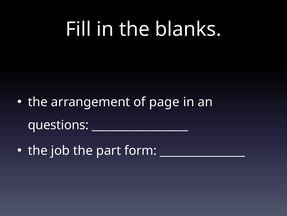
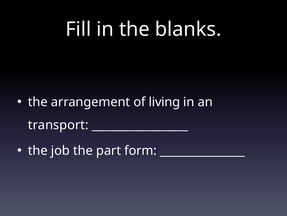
page: page -> living (164, 102)
questions: questions -> transport (58, 125)
